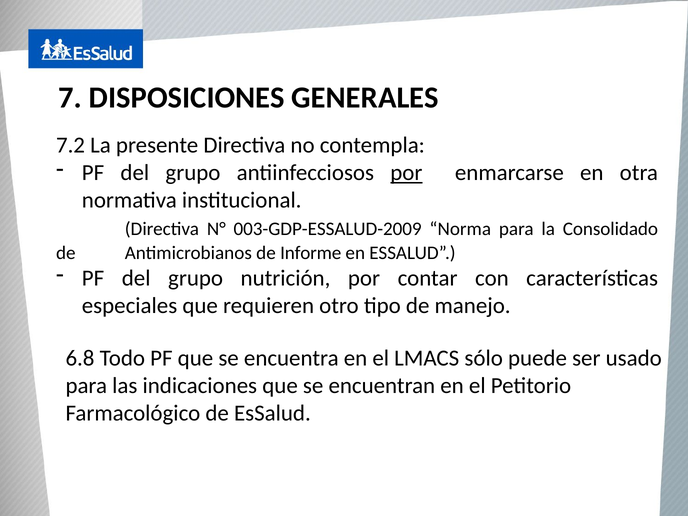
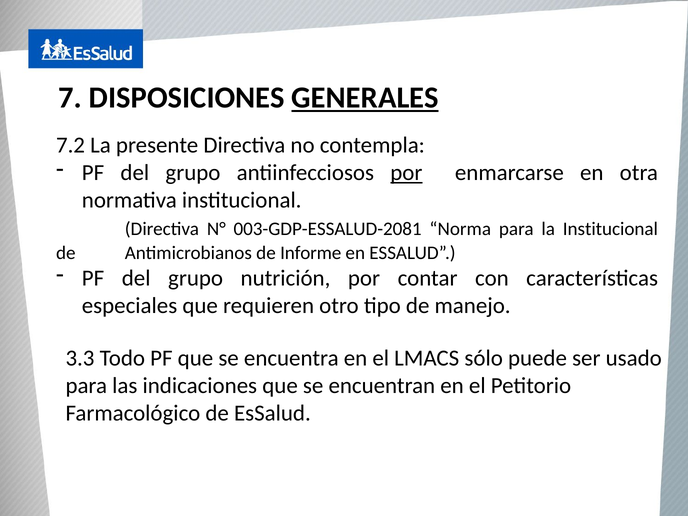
GENERALES underline: none -> present (365, 98)
003-GDP-ESSALUD-2009: 003-GDP-ESSALUD-2009 -> 003-GDP-ESSALUD-2081 (328, 229)
la Consolidado: Consolidado -> Institucional (610, 229)
6.8: 6.8 -> 3.3 (80, 358)
